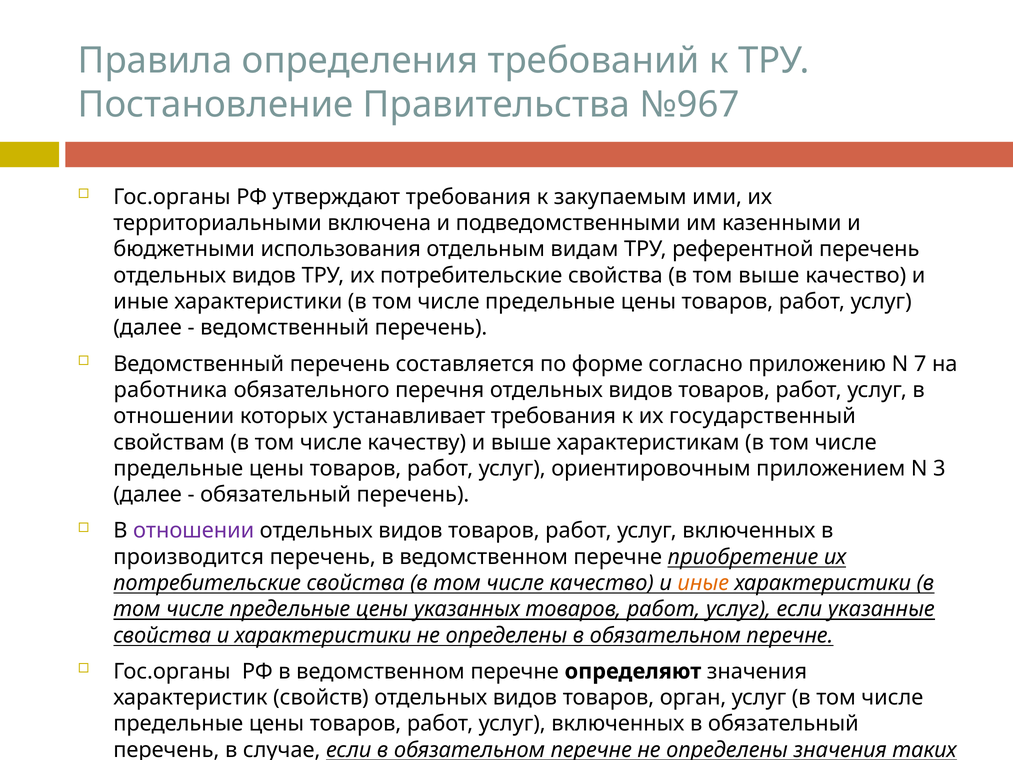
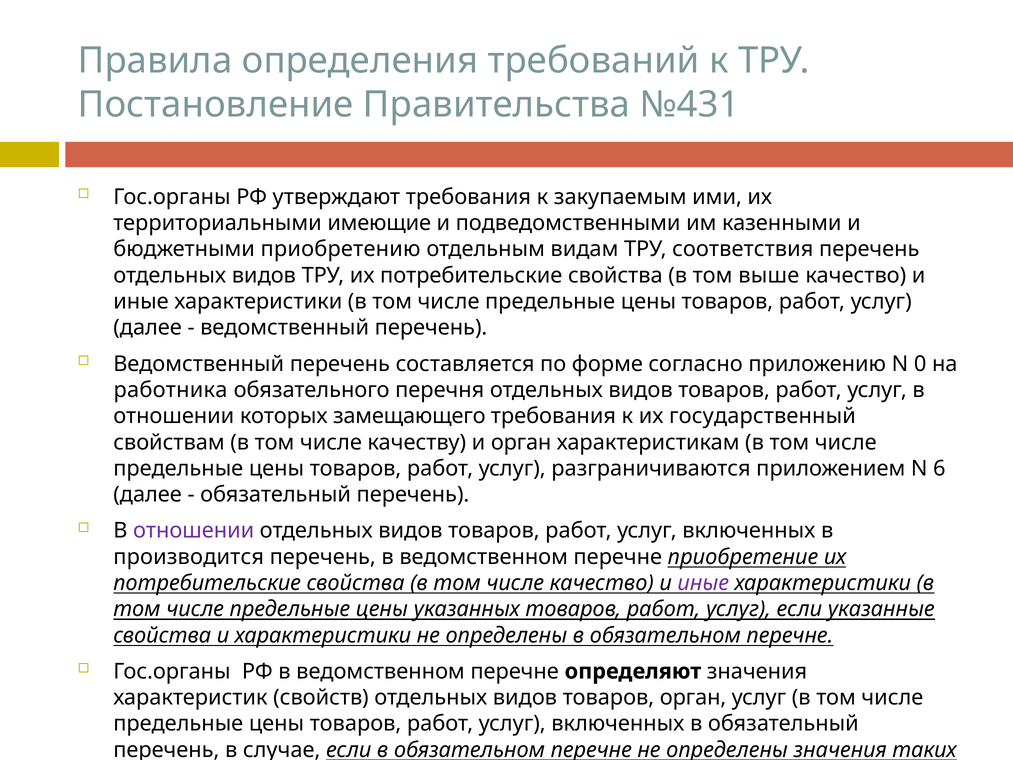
№967: №967 -> №431 (690, 105)
включена: включена -> имеющие (379, 223)
использования: использования -> приобретению (341, 249)
референтной: референтной -> соответствия (743, 249)
7: 7 -> 0 (920, 364)
устанавливает: устанавливает -> замещающего (409, 416)
и выше: выше -> орган (521, 442)
ориентировочным: ориентировочным -> разграничиваются (651, 468)
3: 3 -> 6 (939, 468)
иные colour: orange -> purple (703, 583)
